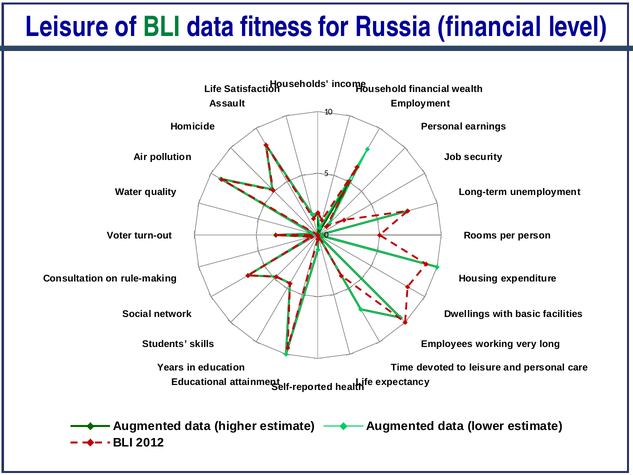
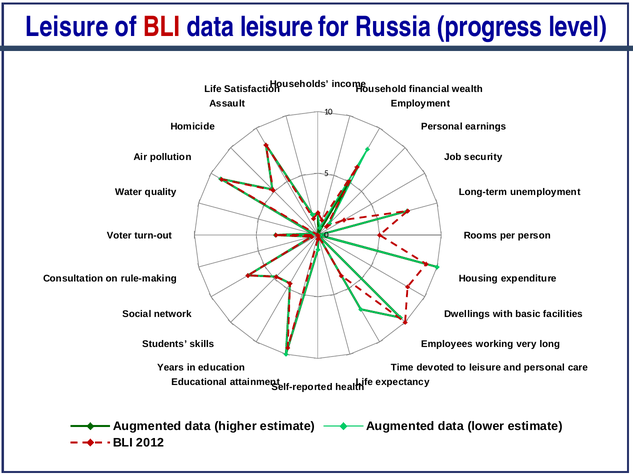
BLI colour: green -> red (162, 27)
data fitness: fitness -> leisure (276, 27)
Russia financial: financial -> progress (490, 27)
